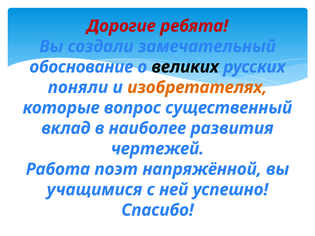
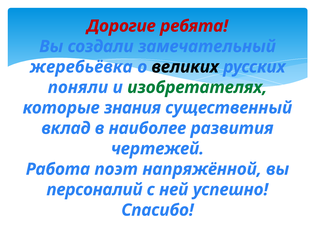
обоснование: обоснование -> жеребьёвка (81, 67)
изобретателях colour: orange -> green (197, 87)
вопрос: вопрос -> знания (132, 108)
учащимися: учащимися -> персоналий (95, 190)
